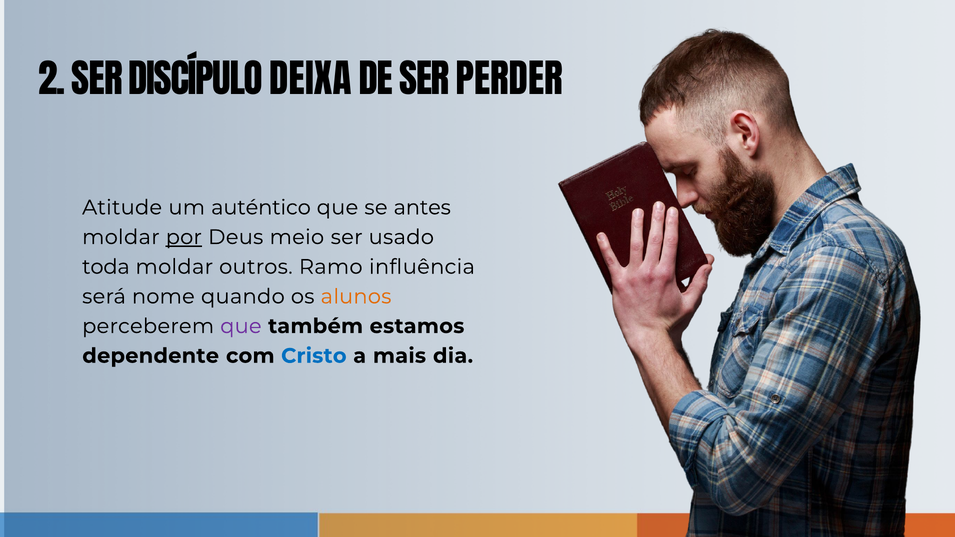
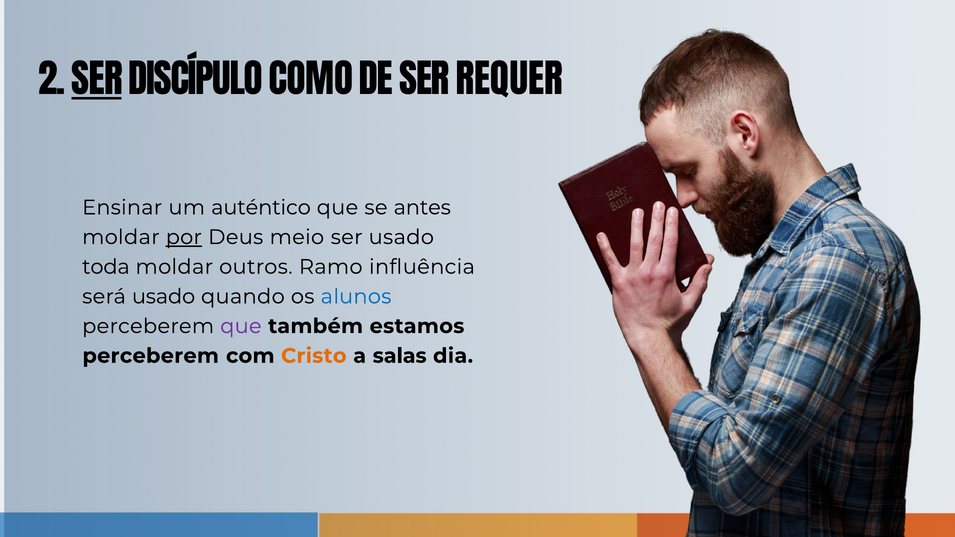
SER underline: none -> present (97, 82)
DEIXA: DEIXA -> COMO (311, 82)
PERDER: PERDER -> REQUER (509, 82)
Atitude: Atitude -> Ensinar (122, 208)
será nome: nome -> usado (164, 297)
alunos colour: orange -> blue (356, 297)
dependente: dependente -> perceberem (151, 356)
Cristo colour: blue -> orange (314, 356)
mais: mais -> salas (400, 356)
